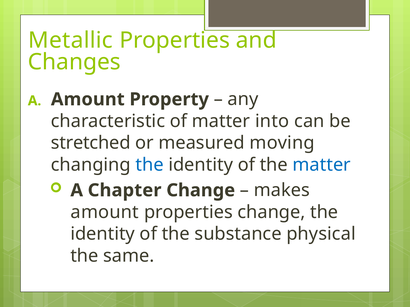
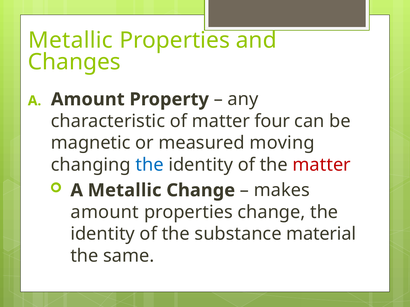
into: into -> four (272, 121)
stretched: stretched -> magnetic (91, 143)
matter colour: blue -> red (322, 165)
A Chapter: Chapter -> Metallic (125, 191)
physical: physical -> material (321, 234)
